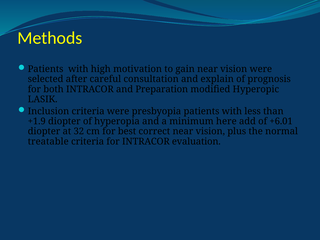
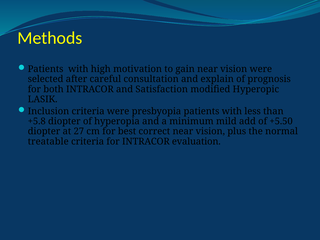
Preparation: Preparation -> Satisfaction (162, 89)
+1.9: +1.9 -> +5.8 (37, 121)
here: here -> mild (226, 121)
+6.01: +6.01 -> +5.50 (281, 121)
32: 32 -> 27 (79, 131)
